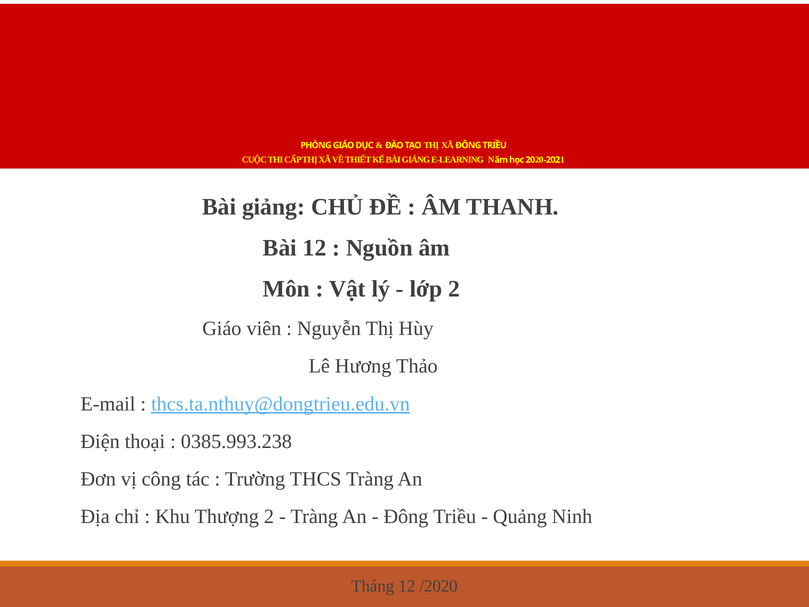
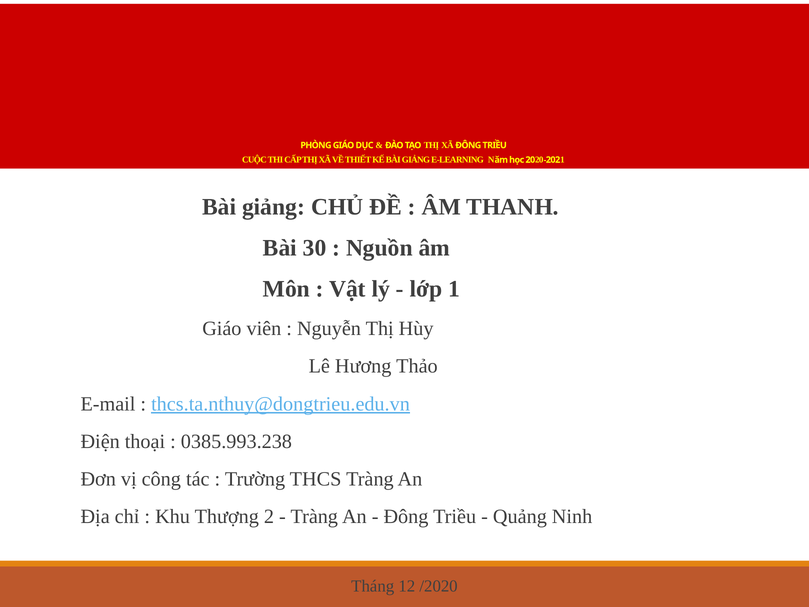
Bài 12: 12 -> 30 (315, 248)
lớp 2: 2 -> 1 (454, 289)
